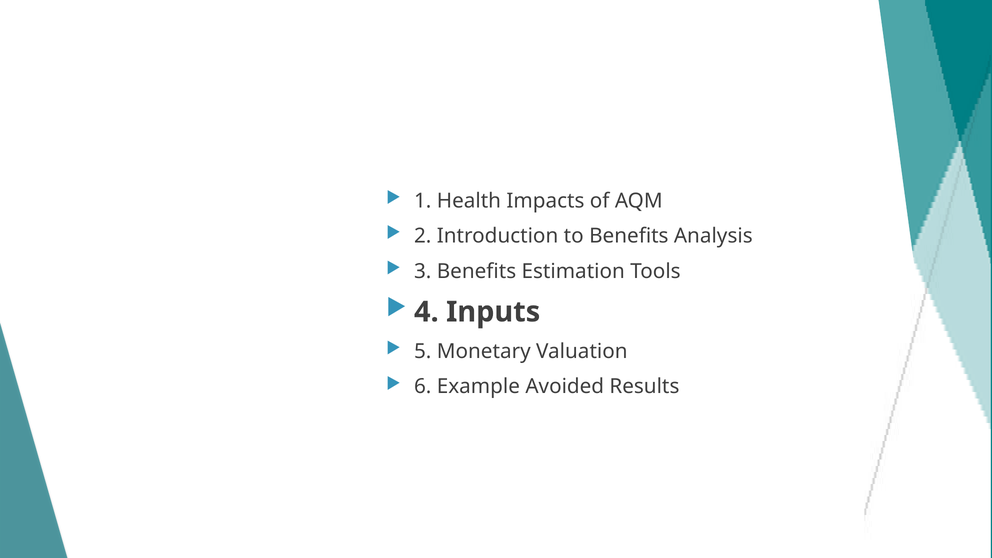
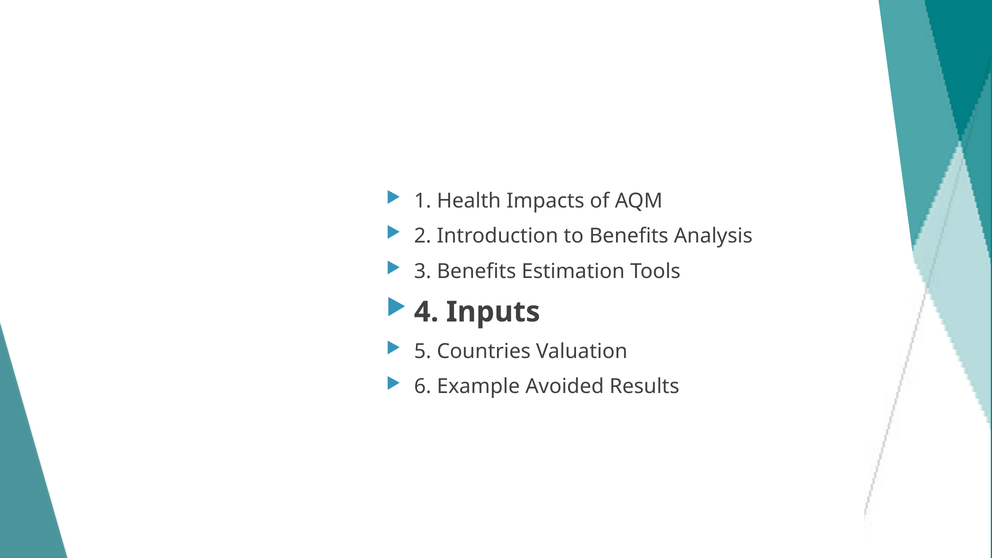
Monetary: Monetary -> Countries (484, 351)
